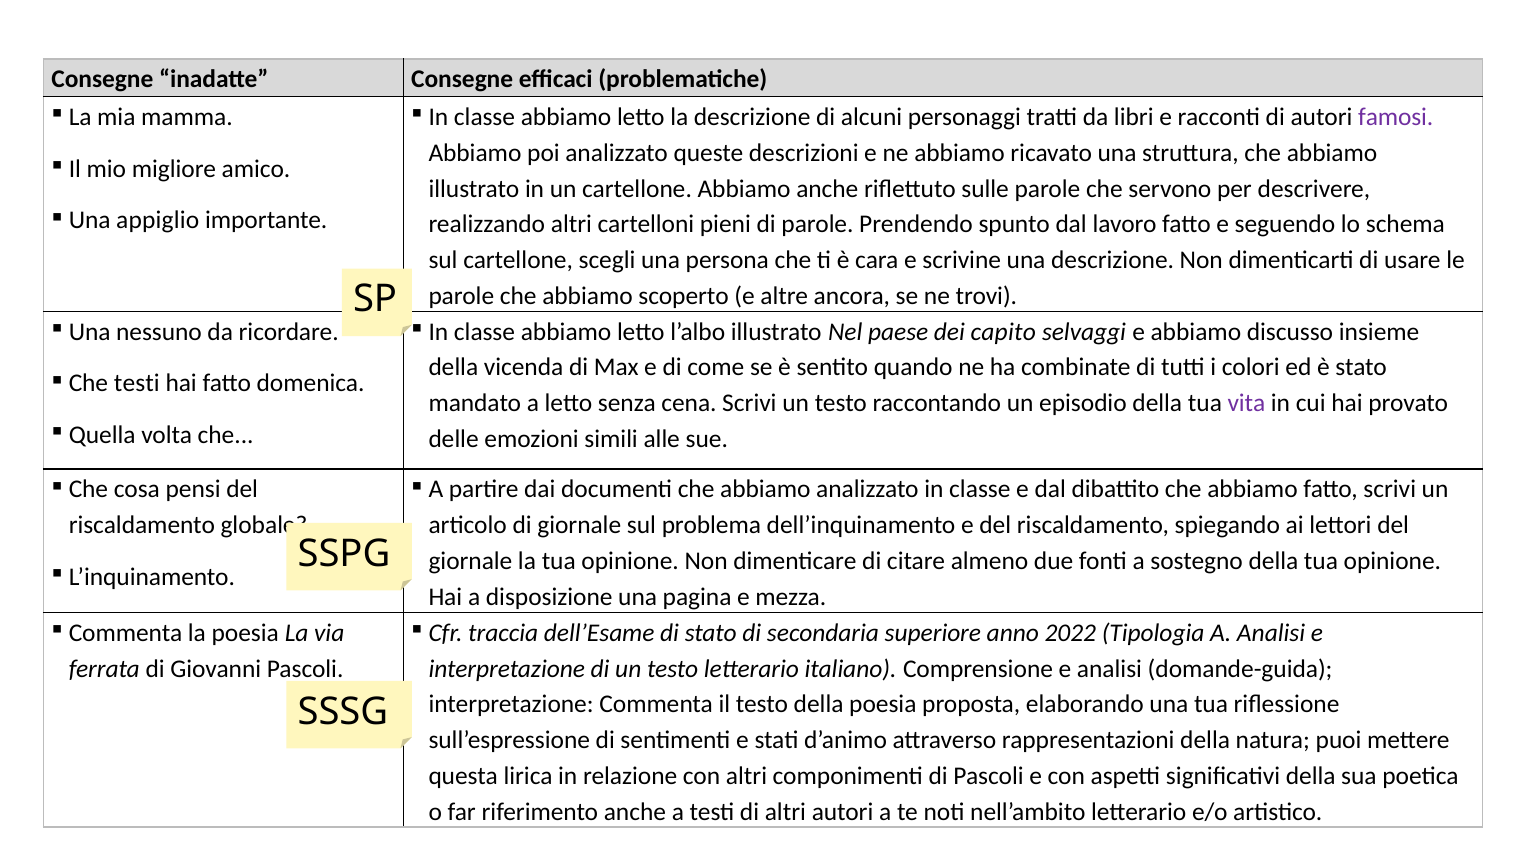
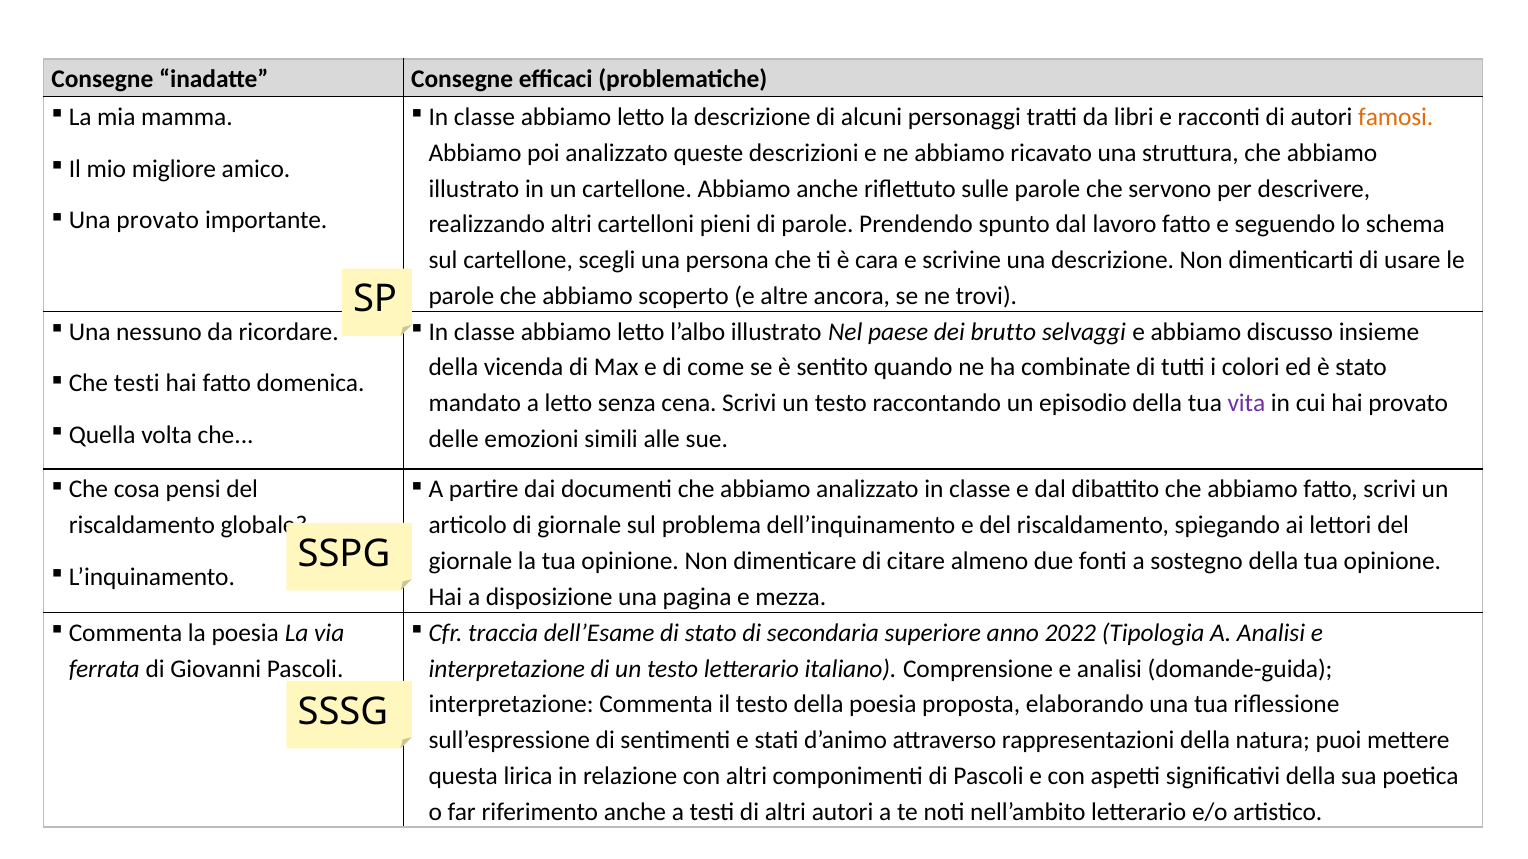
famosi colour: purple -> orange (1396, 117)
appiglio: appiglio -> provato (158, 221)
capito: capito -> brutto (1003, 332)
